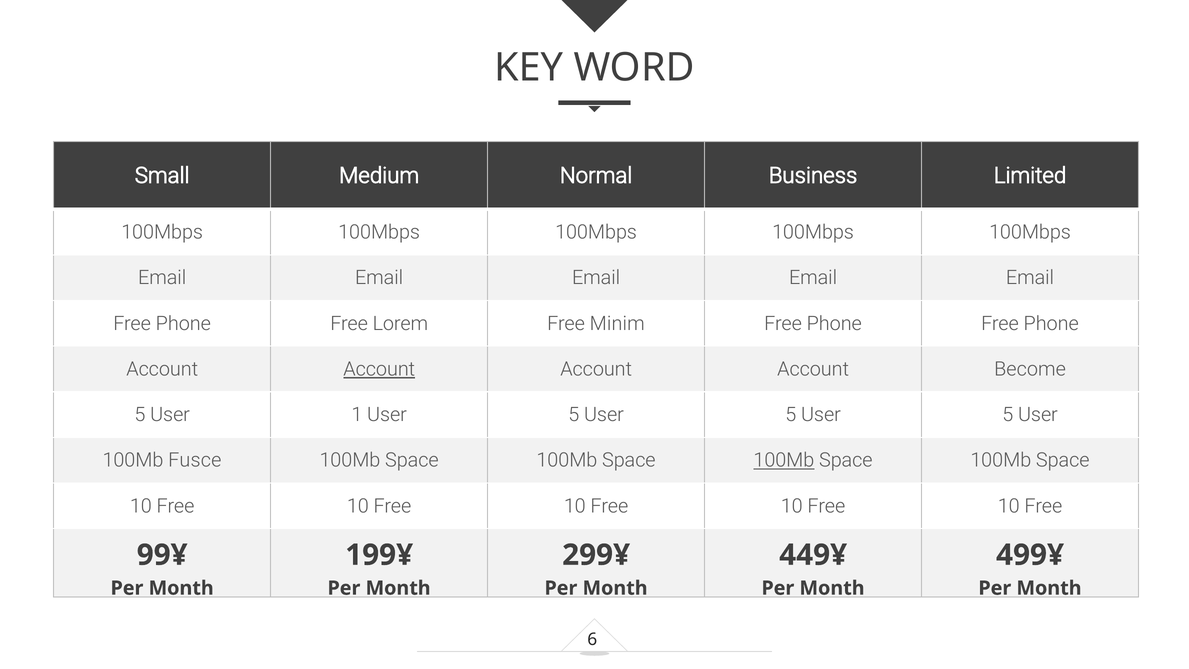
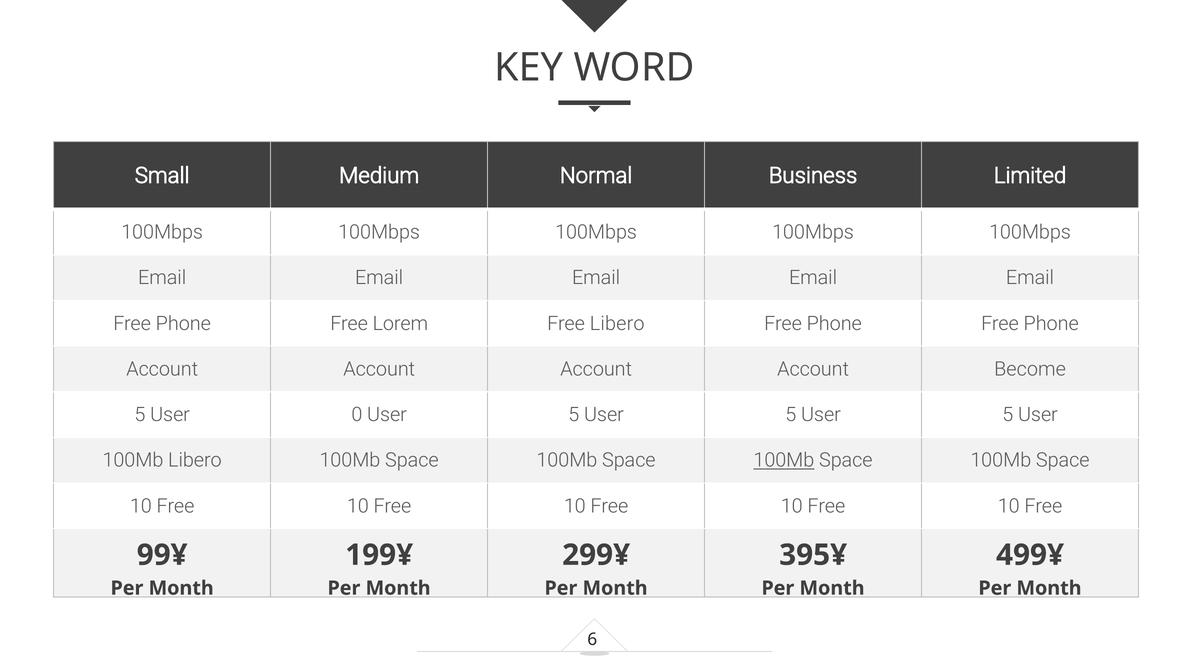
Free Minim: Minim -> Libero (617, 323)
Account underline: present -> none (379, 369)
1: 1 -> 0 (357, 415)
100Mb Fusce: Fusce -> Libero (195, 460)
449¥: 449¥ -> 395¥ (813, 555)
